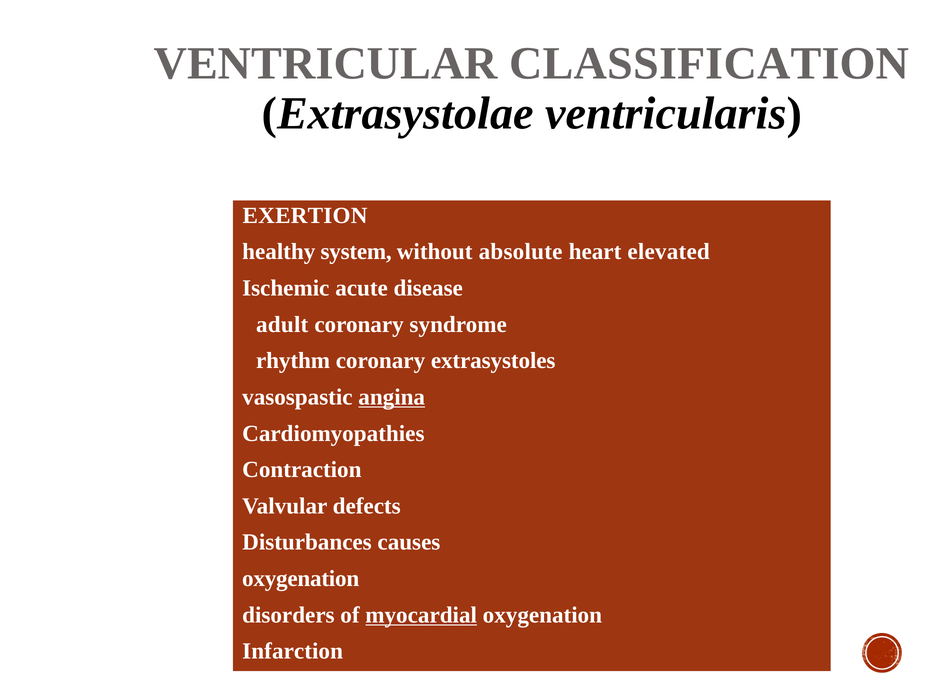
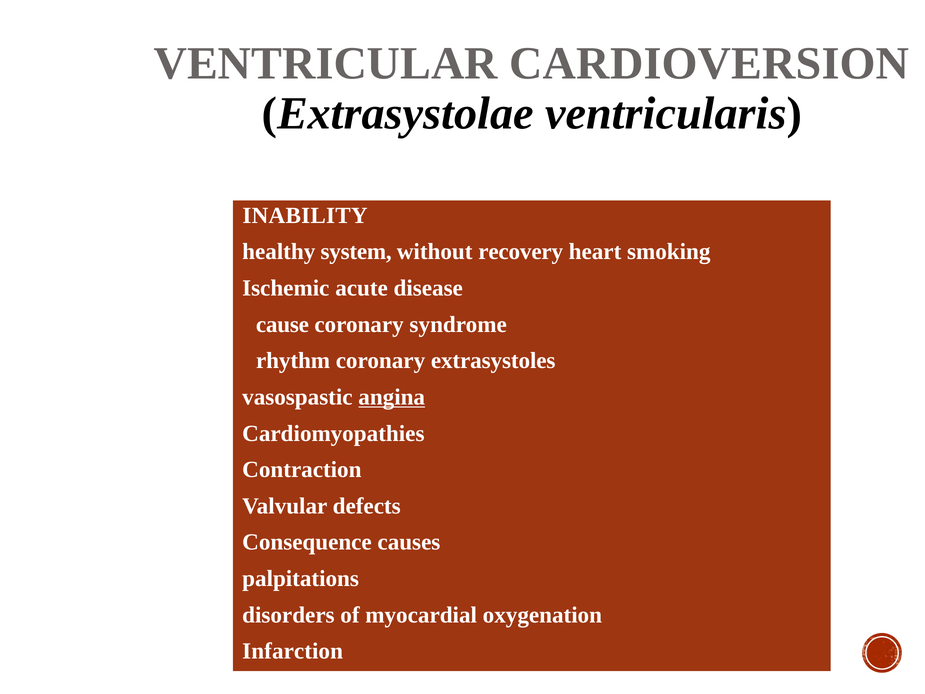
CLASSIFICATION: CLASSIFICATION -> CARDIOVERSION (709, 64)
EXERTION: EXERTION -> INABILITY (305, 215)
absolute: absolute -> recovery (521, 252)
elevated: elevated -> smoking (669, 252)
adult: adult -> cause (282, 324)
Disturbances: Disturbances -> Consequence (307, 542)
oxygenation: oxygenation -> palpitations (301, 578)
myocardial underline: present -> none (421, 615)
